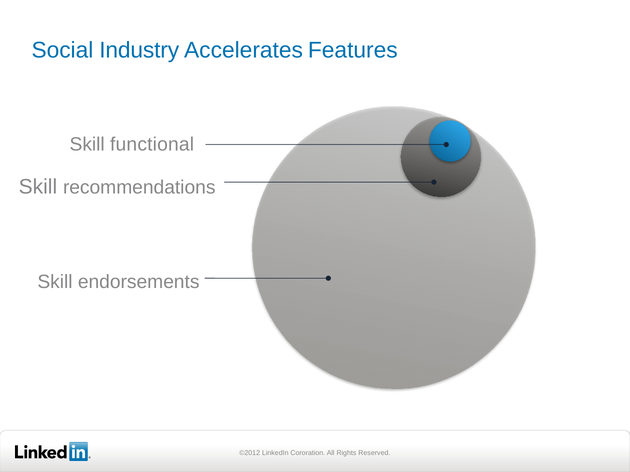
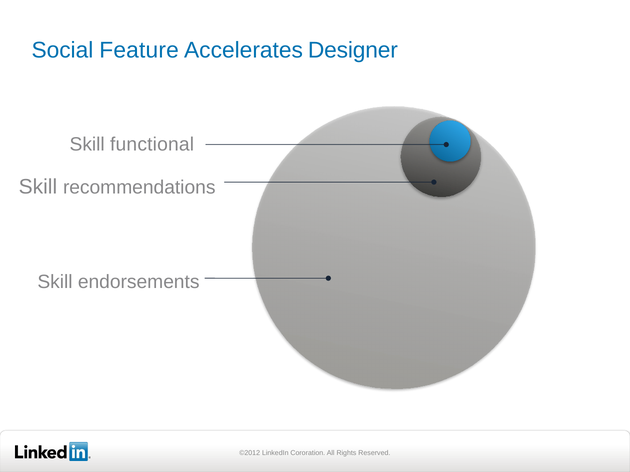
Industry: Industry -> Feature (139, 50)
Features: Features -> Designer (353, 50)
